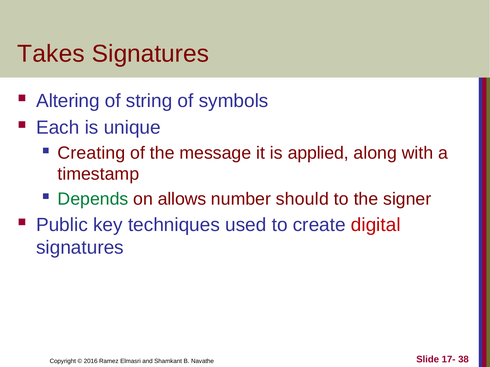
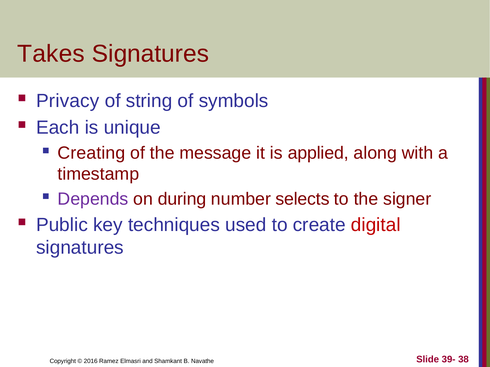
Altering: Altering -> Privacy (68, 101)
Depends colour: green -> purple (93, 199)
allows: allows -> during (182, 199)
should: should -> selects (303, 199)
17-: 17- -> 39- (449, 360)
